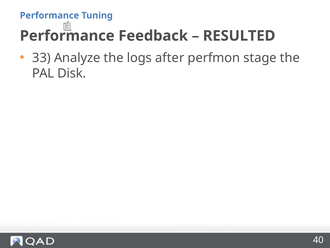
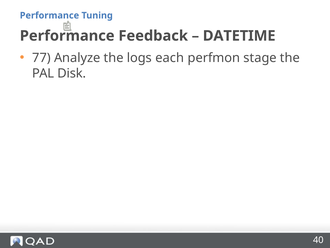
RESULTED: RESULTED -> DATETIME (239, 36)
33: 33 -> 77 (41, 58)
after: after -> each (170, 58)
